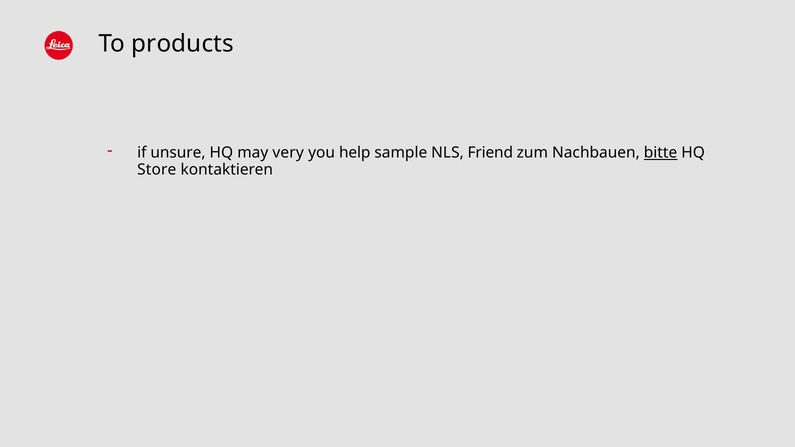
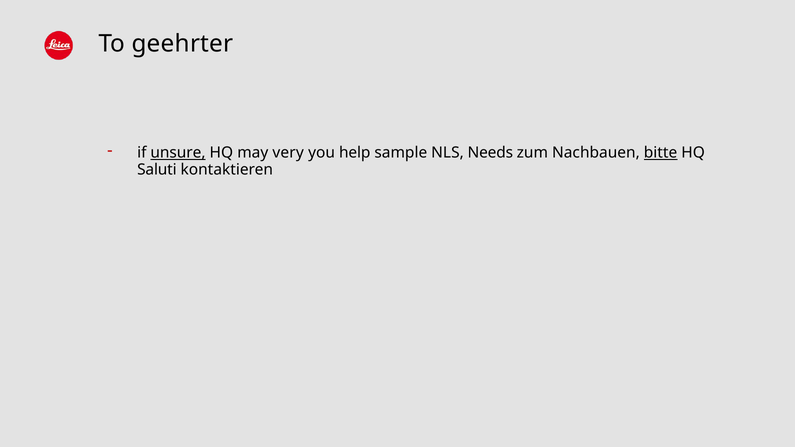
products: products -> geehrter (183, 44)
unsure underline: none -> present (178, 153)
Friend: Friend -> Needs (490, 153)
Store: Store -> Saluti (157, 170)
